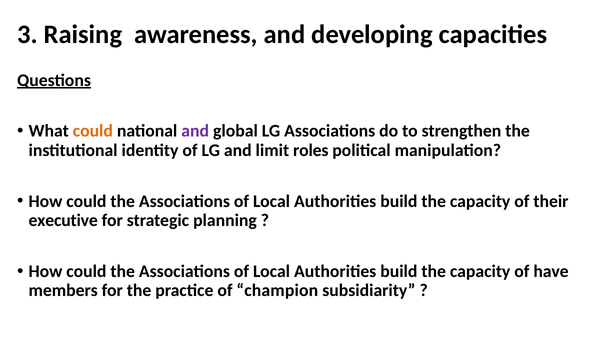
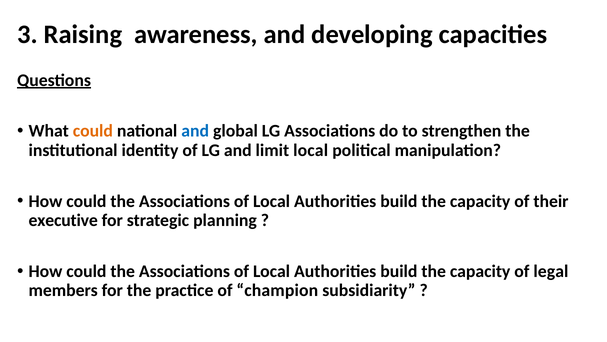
and colour: purple -> blue (195, 131)
limit roles: roles -> local (311, 150)
have: have -> legal (551, 271)
